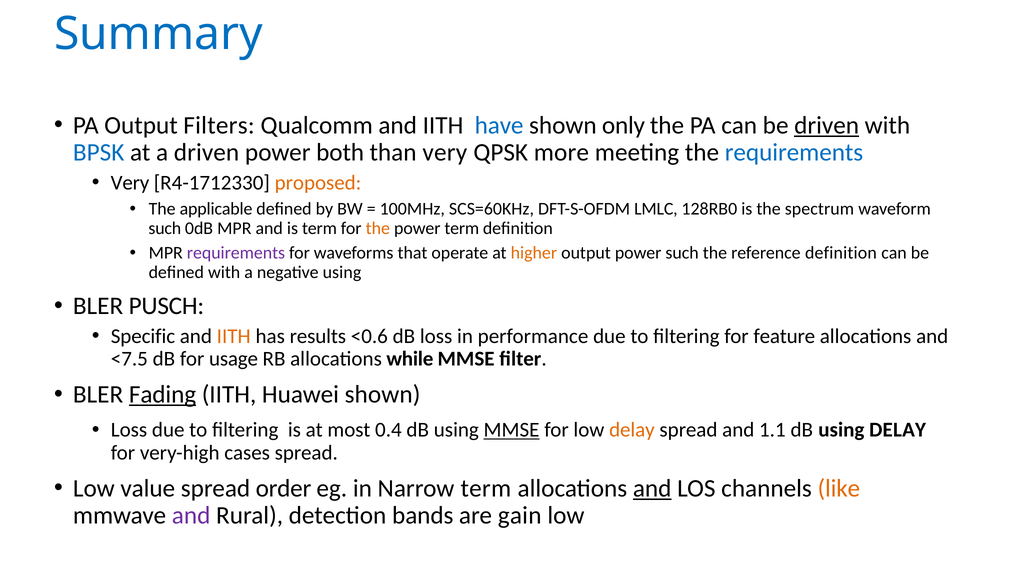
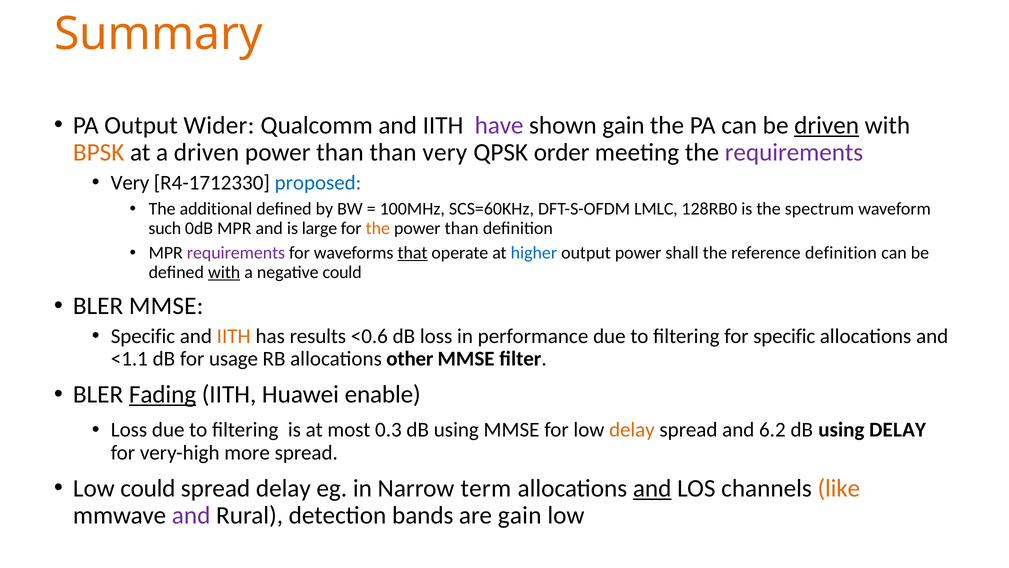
Summary colour: blue -> orange (159, 34)
Filters: Filters -> Wider (219, 125)
have colour: blue -> purple (499, 125)
shown only: only -> gain (623, 125)
BPSK colour: blue -> orange (99, 152)
both: both -> than (340, 152)
more: more -> order (562, 152)
requirements colour: blue -> purple (794, 152)
proposed colour: orange -> blue (318, 183)
applicable: applicable -> additional (216, 209)
is term: term -> large (319, 228)
term: term -> than (462, 228)
that underline: none -> present (412, 253)
higher colour: orange -> blue (534, 253)
power such: such -> shall (682, 253)
with underline: none -> present (224, 272)
negative using: using -> could (342, 272)
BLER PUSCH: PUSCH -> MMSE (166, 306)
for feature: feature -> specific (784, 336)
<7.5: <7.5 -> <1.1 (129, 359)
while: while -> other (410, 359)
Huawei shown: shown -> enable (383, 394)
0.4: 0.4 -> 0.3 (388, 430)
MMSE underline: present -> none (512, 430)
1.1: 1.1 -> 6.2 (772, 430)
cases: cases -> more (247, 452)
Low value: value -> could (148, 488)
spread order: order -> delay (283, 488)
